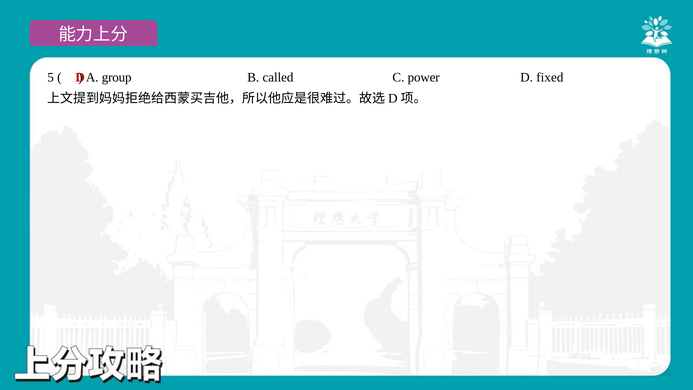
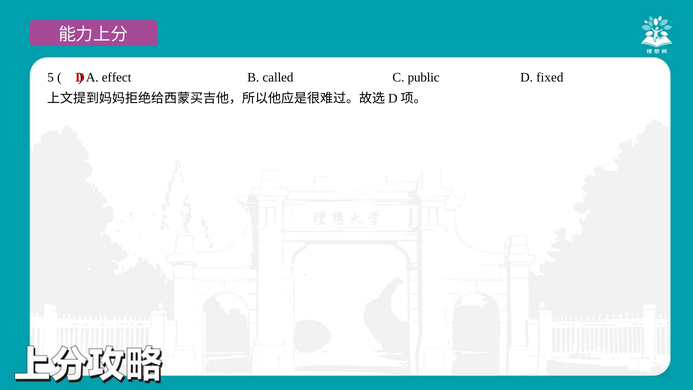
group: group -> effect (117, 78)
power: power -> public (424, 78)
